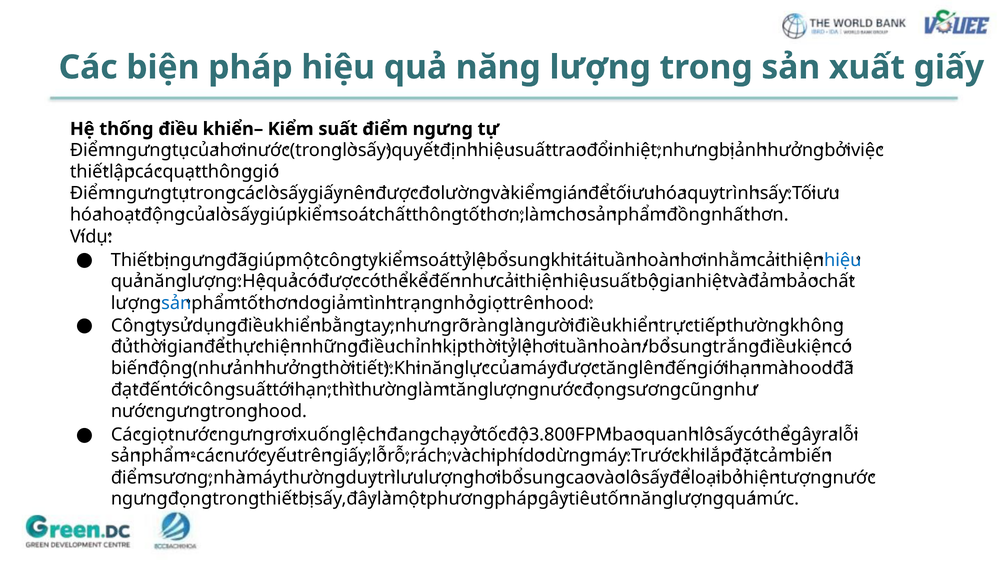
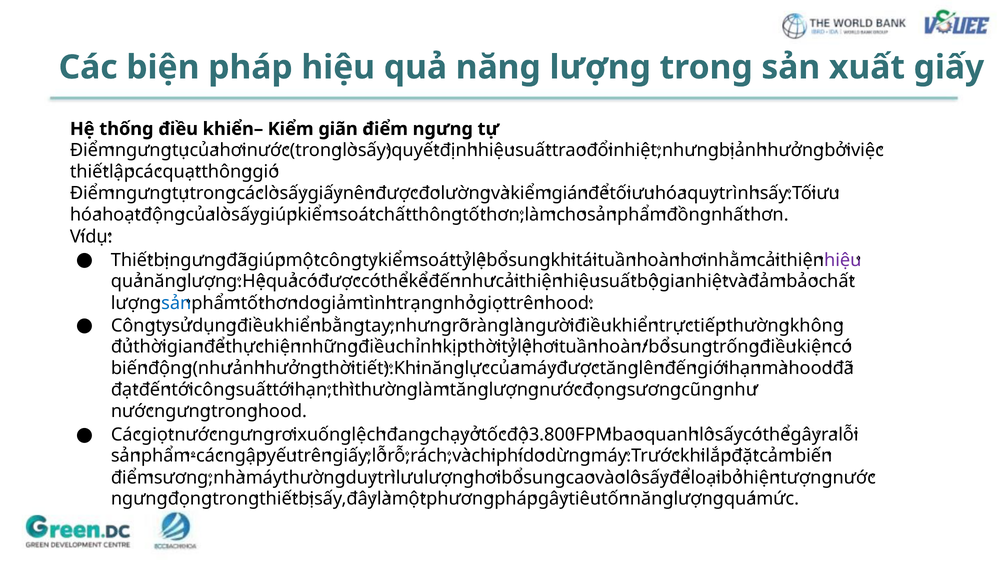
Kiểm suất: suất -> giãn (338, 129)
hiệu colour: blue -> purple (843, 260)
trắng: trắng -> trống (736, 347)
nước: nước -> ngập (245, 456)
